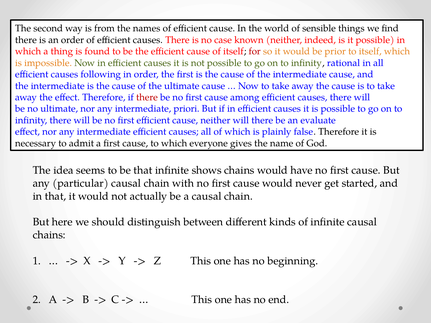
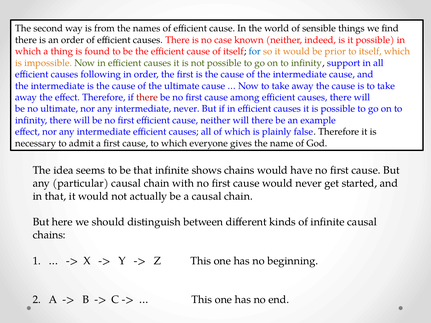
for colour: red -> blue (255, 51)
rational: rational -> support (344, 63)
intermediate priori: priori -> never (186, 109)
evaluate: evaluate -> example (318, 120)
